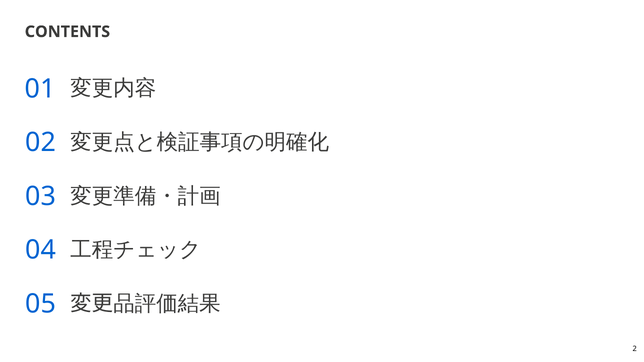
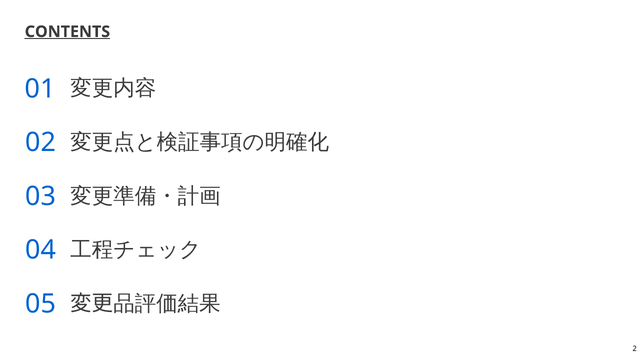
CONTENTS underline: none -> present (67, 32)
